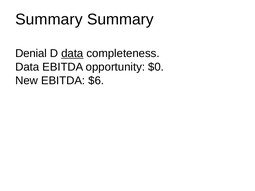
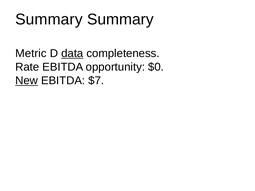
Denial: Denial -> Metric (31, 53)
Data: Data -> Rate (27, 67)
New underline: none -> present (27, 81)
$6: $6 -> $7 (96, 81)
